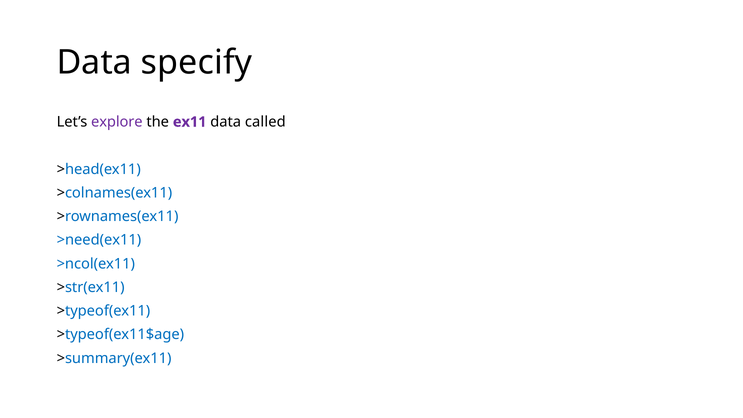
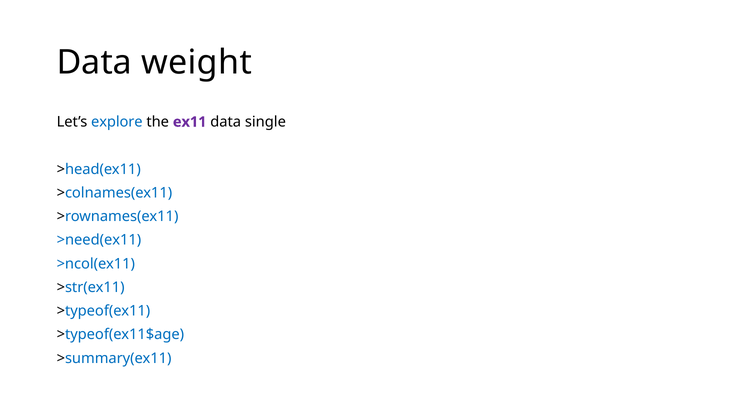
specify: specify -> weight (196, 62)
explore colour: purple -> blue (117, 122)
called: called -> single (265, 122)
